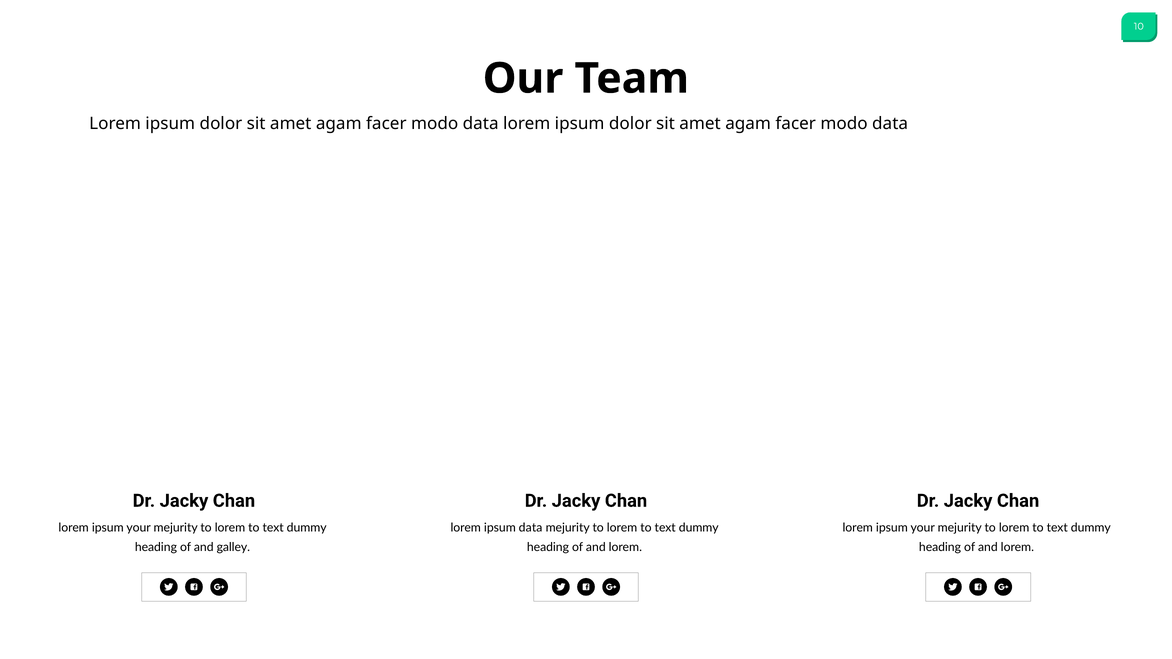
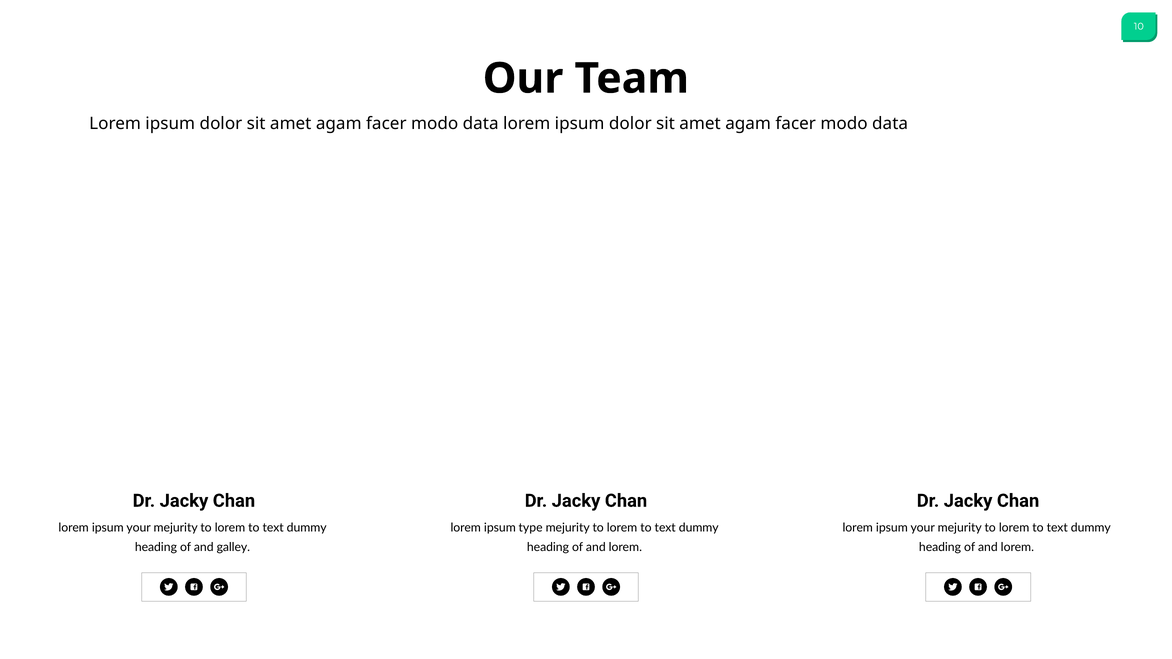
ipsum data: data -> type (531, 528)
